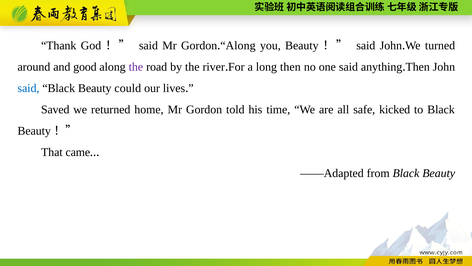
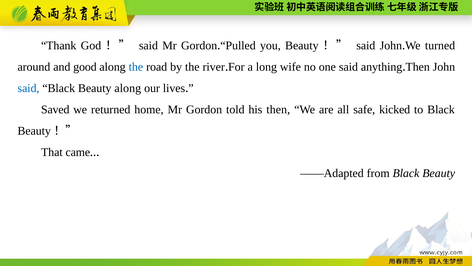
Along: Along -> Pulled (238, 46)
the colour: purple -> blue (136, 67)
long then: then -> wife (290, 67)
Beauty could: could -> along (128, 88)
his time: time -> then (278, 109)
